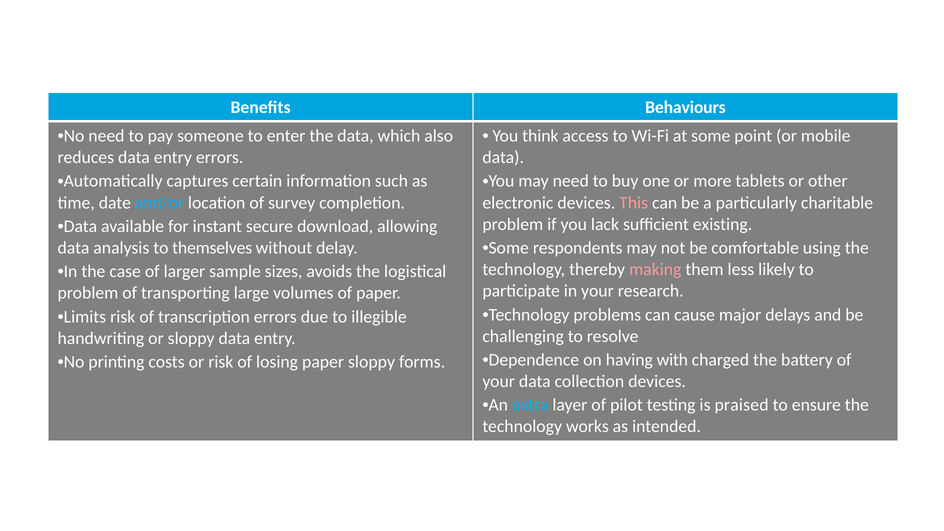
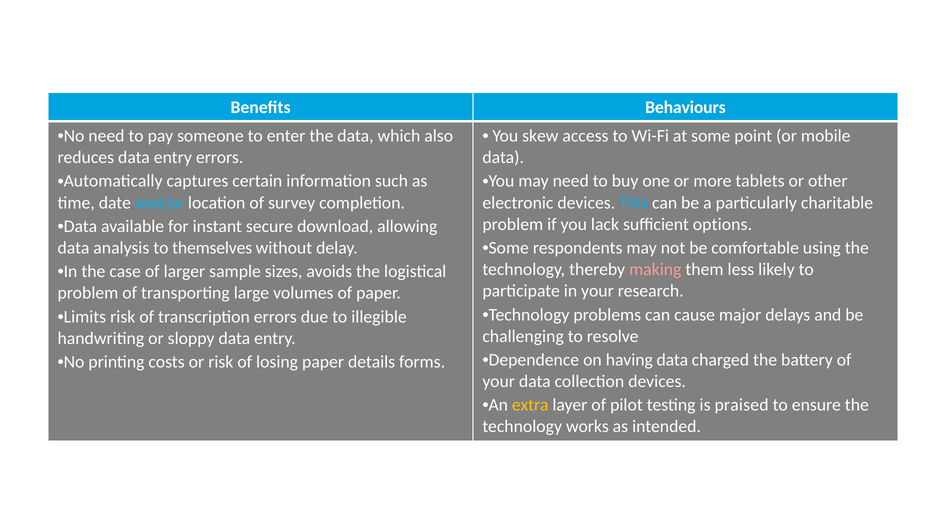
think: think -> skew (540, 136)
This colour: pink -> light blue (634, 203)
existing: existing -> options (722, 224)
having with: with -> data (672, 360)
paper sloppy: sloppy -> details (372, 362)
extra colour: light blue -> yellow (530, 405)
